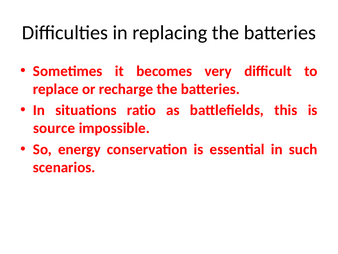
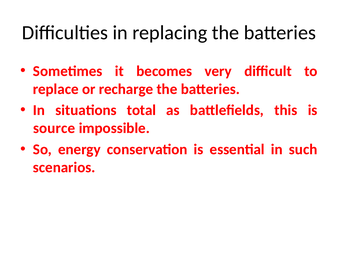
ratio: ratio -> total (141, 110)
